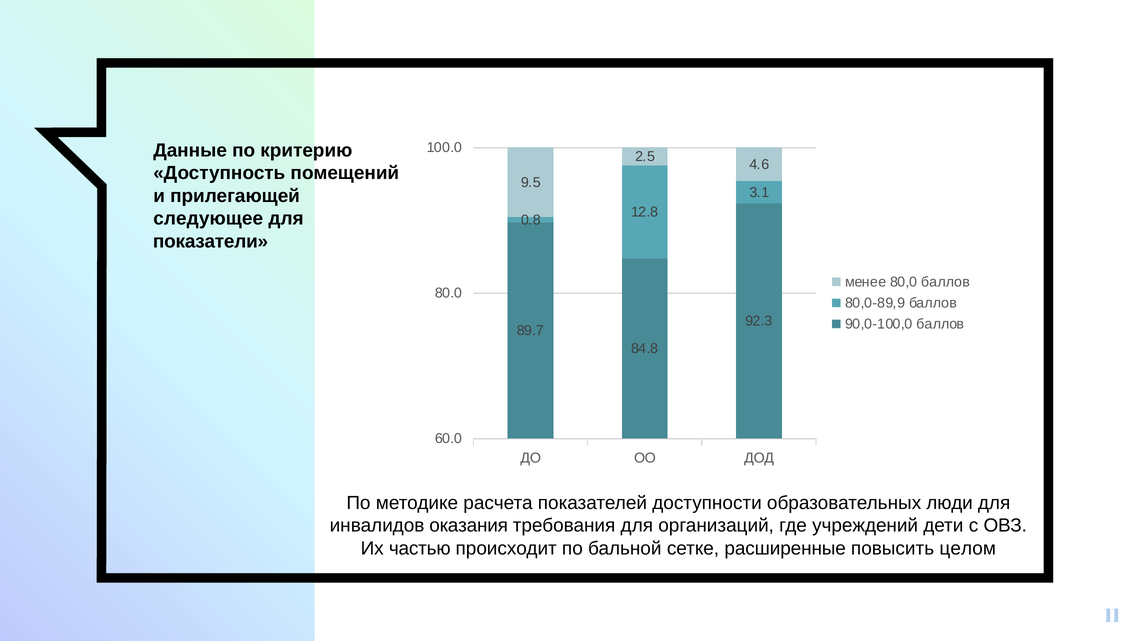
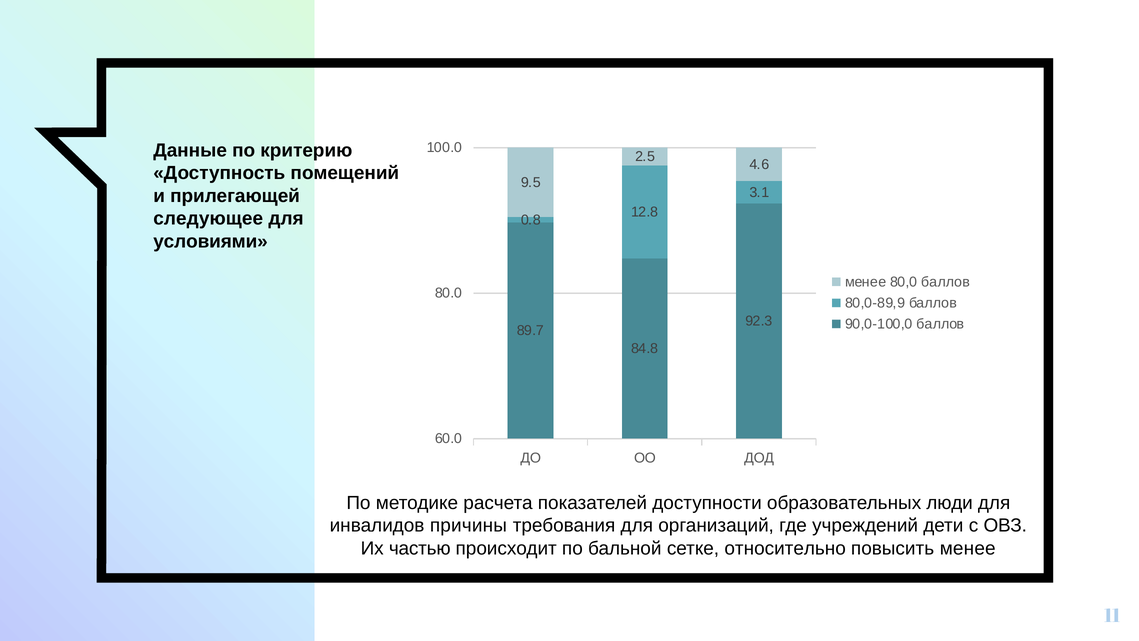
показатели: показатели -> условиями (211, 241)
оказания: оказания -> причины (468, 525)
расширенные: расширенные -> относительно (785, 548)
повысить целом: целом -> менее (968, 548)
